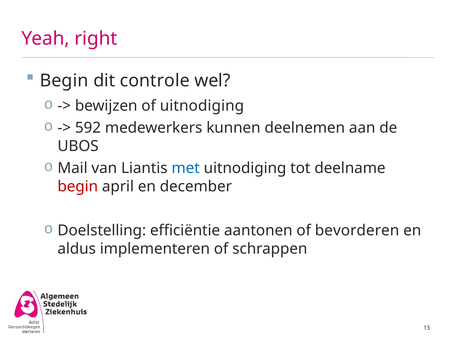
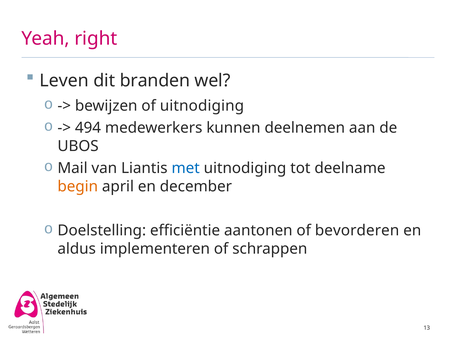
Begin: Begin -> Leven (64, 81)
controle: controle -> branden (155, 81)
592: 592 -> 494 (88, 128)
begin colour: red -> orange (78, 186)
